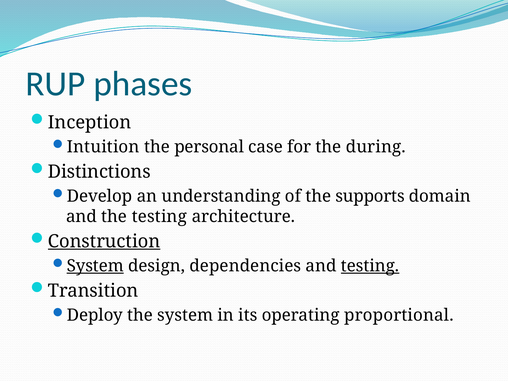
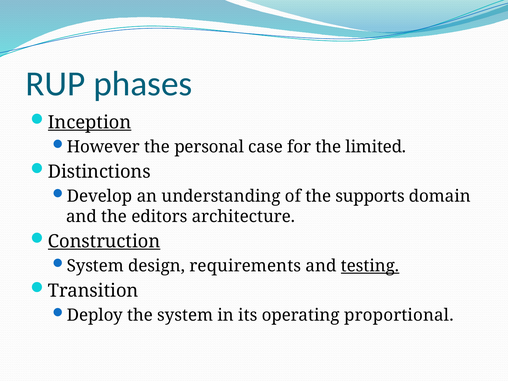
Inception underline: none -> present (90, 122)
Intuition: Intuition -> However (103, 147)
during: during -> limited (376, 147)
the testing: testing -> editors (159, 216)
System underline: present -> none (95, 266)
dependencies: dependencies -> requirements (245, 266)
